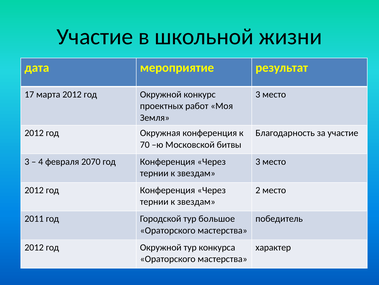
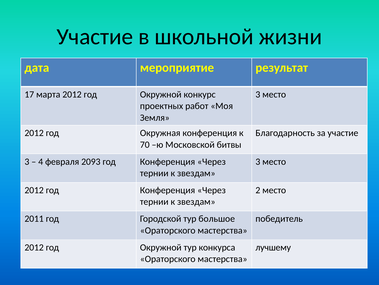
2070: 2070 -> 2093 (91, 161)
характер: характер -> лучшему (273, 247)
